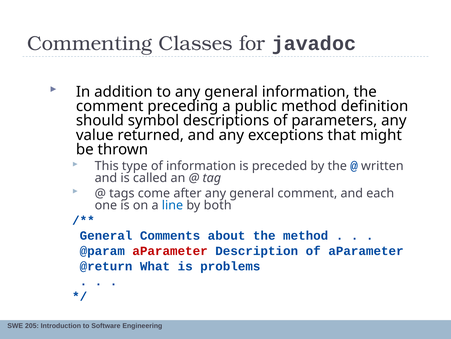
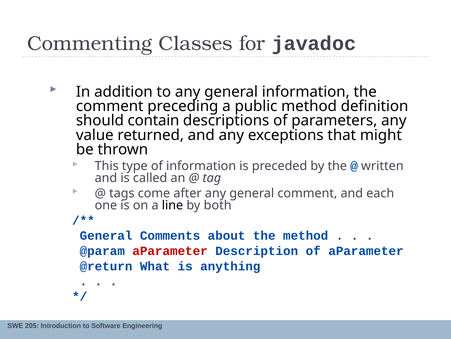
symbol: symbol -> contain (154, 120)
line colour: blue -> black (172, 205)
problems: problems -> anything (230, 266)
